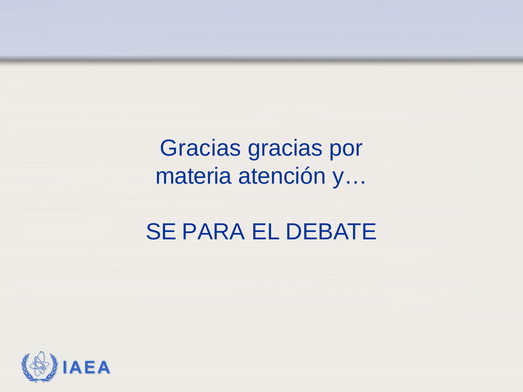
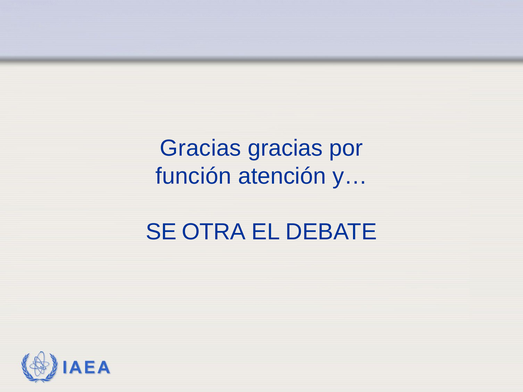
materia: materia -> función (193, 176)
PARA: PARA -> OTRA (214, 232)
